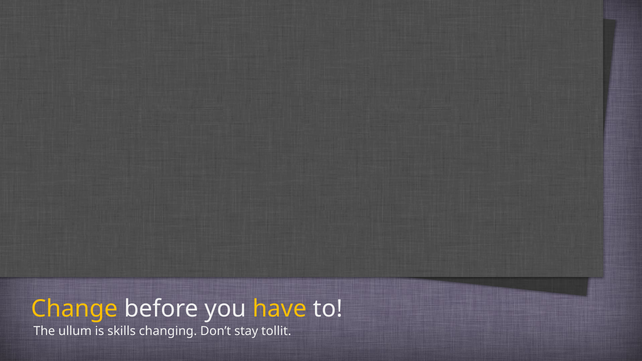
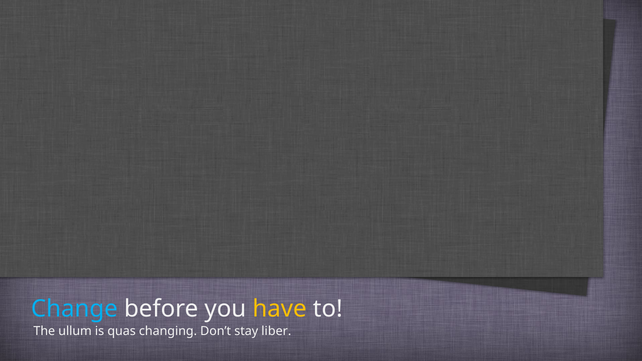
Change colour: yellow -> light blue (74, 309)
skills: skills -> quas (122, 331)
tollit: tollit -> liber (276, 331)
